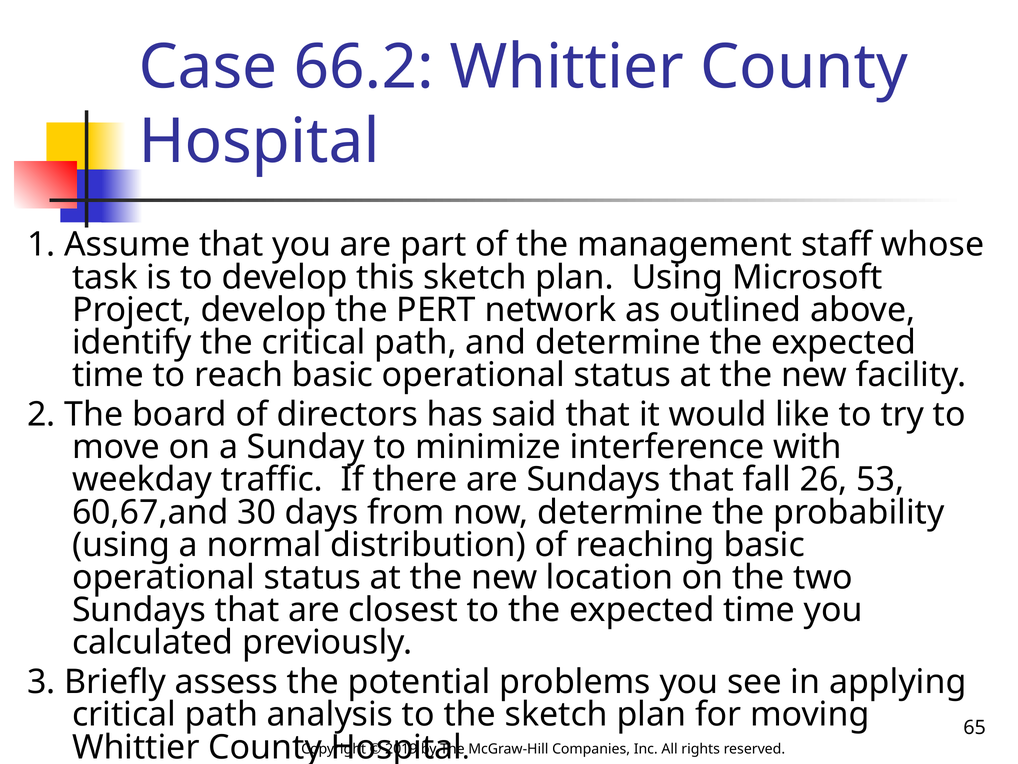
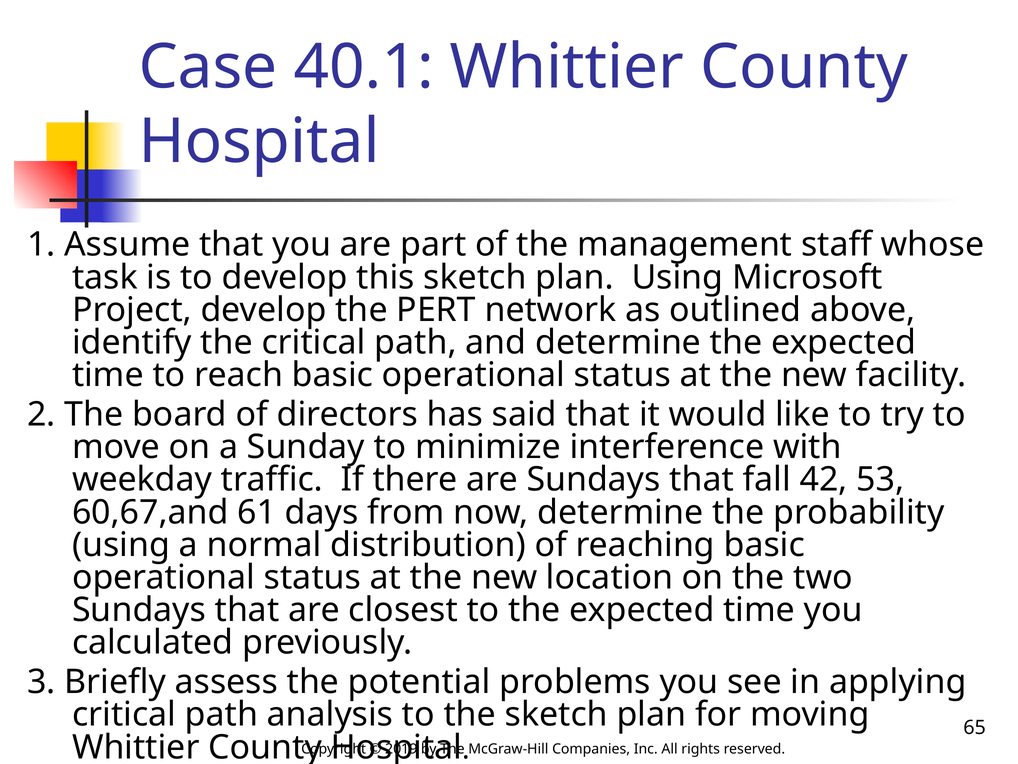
66.2: 66.2 -> 40.1 (364, 67)
26: 26 -> 42 (824, 479)
30: 30 -> 61 (257, 512)
